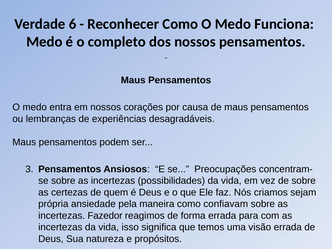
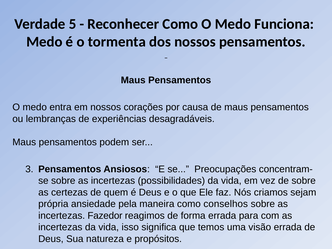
6: 6 -> 5 (73, 24)
completo: completo -> tormenta (117, 42)
confiavam: confiavam -> conselhos (226, 204)
